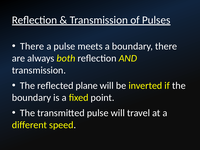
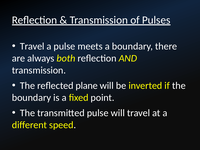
There: There -> Travel (32, 46)
